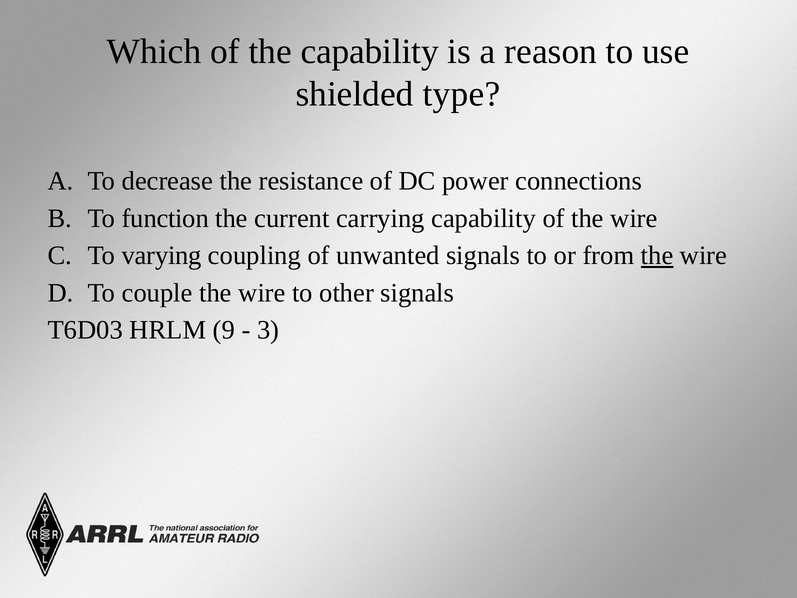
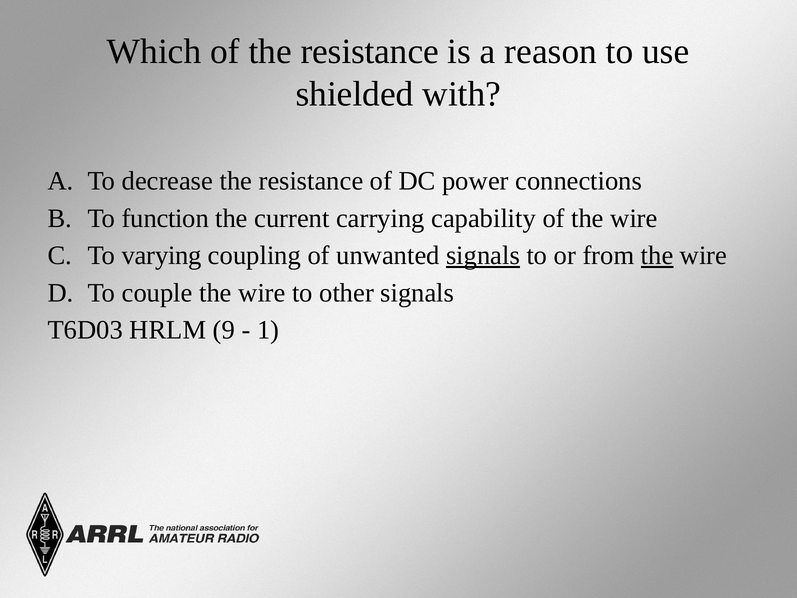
of the capability: capability -> resistance (370, 52)
type: type -> with (462, 94)
signals underline: none -> present (483, 255)
3: 3 -> 1 (268, 330)
